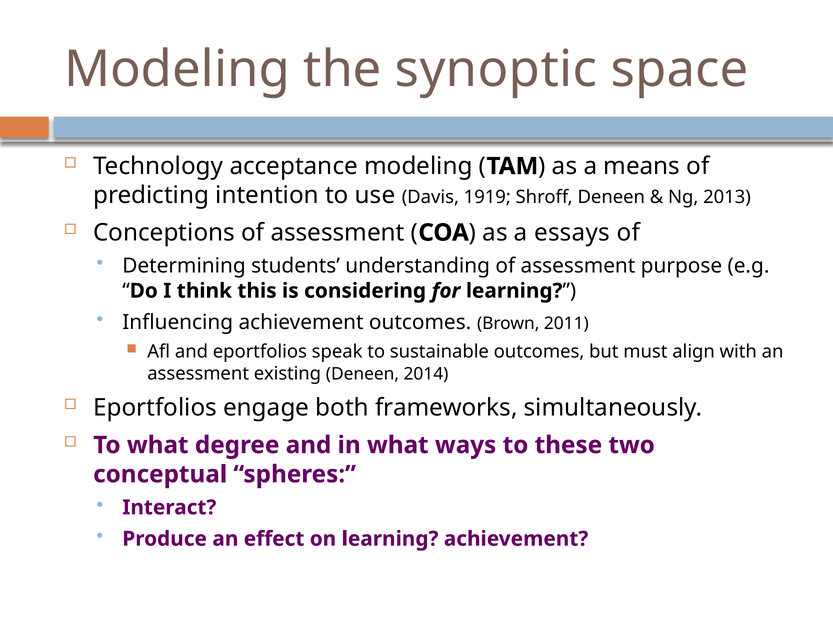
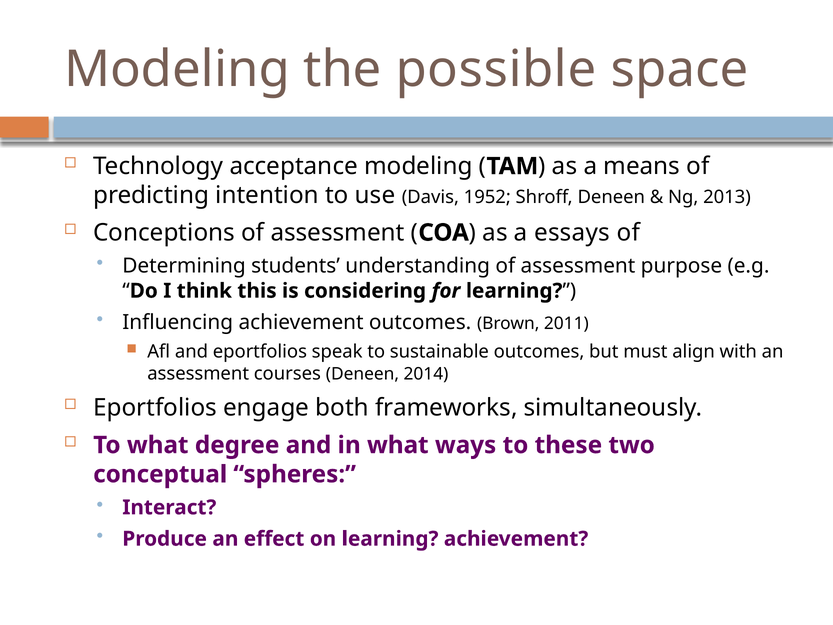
synoptic: synoptic -> possible (496, 69)
1919: 1919 -> 1952 (487, 197)
existing: existing -> courses (287, 374)
